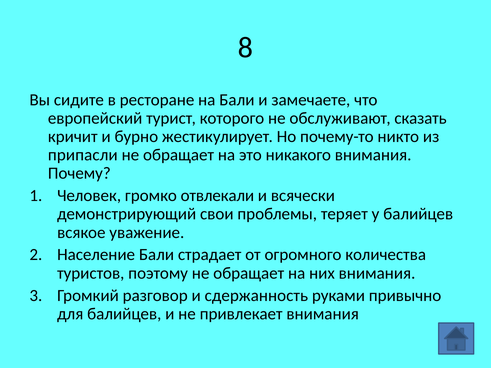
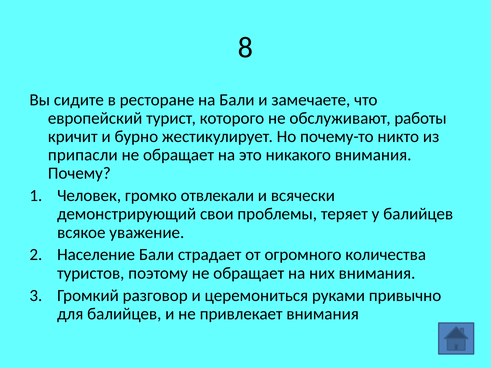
сказать: сказать -> работы (421, 118)
сдержанность: сдержанность -> церемониться (256, 296)
